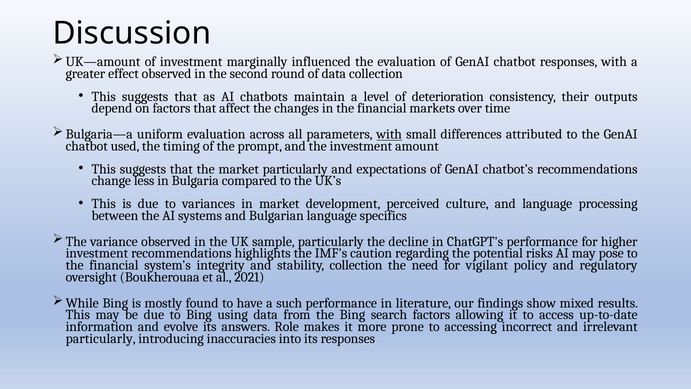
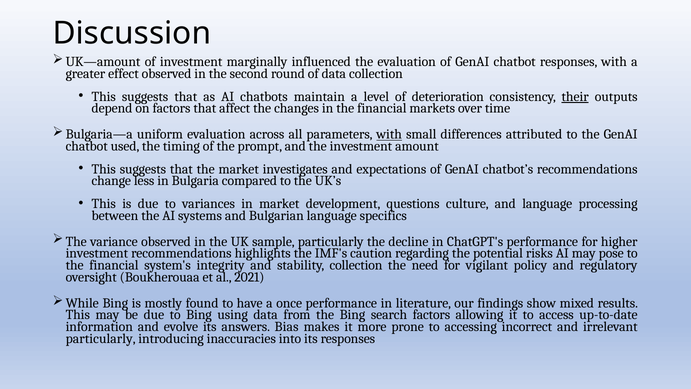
their underline: none -> present (575, 96)
market particularly: particularly -> investigates (295, 169)
perceived: perceived -> questions (413, 204)
such: such -> once (289, 303)
Role: Role -> Bias (287, 326)
